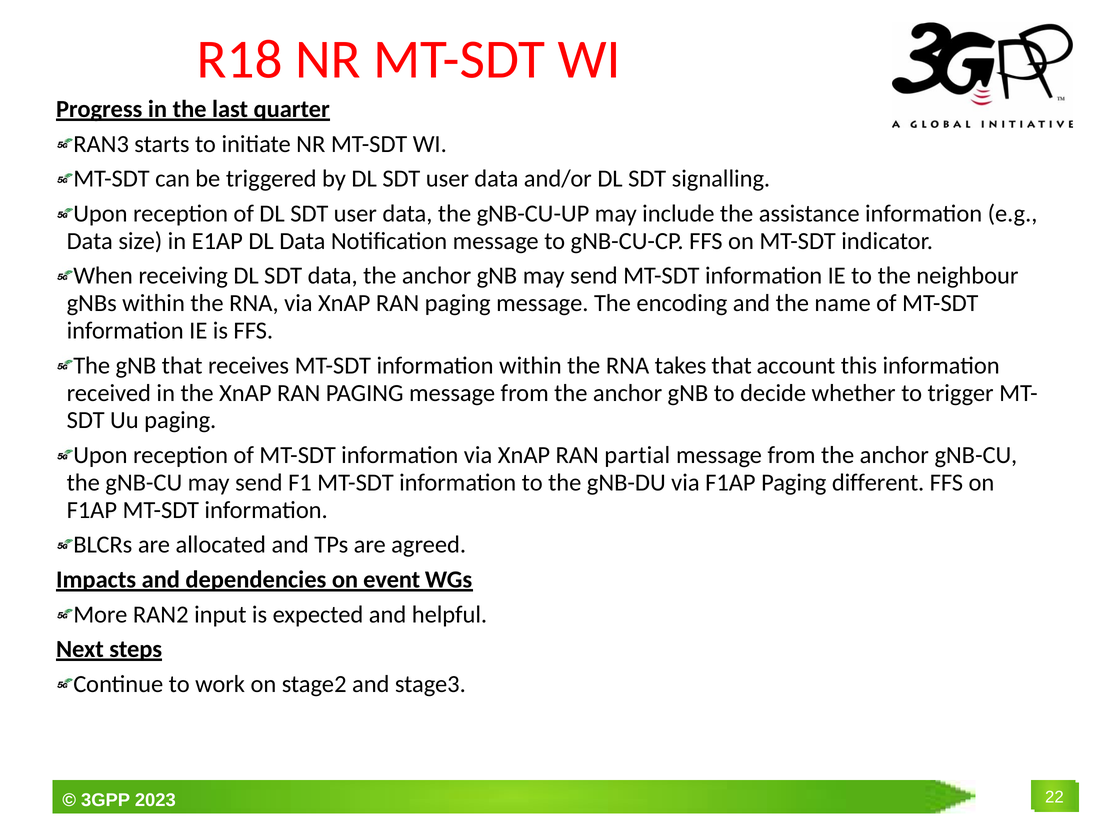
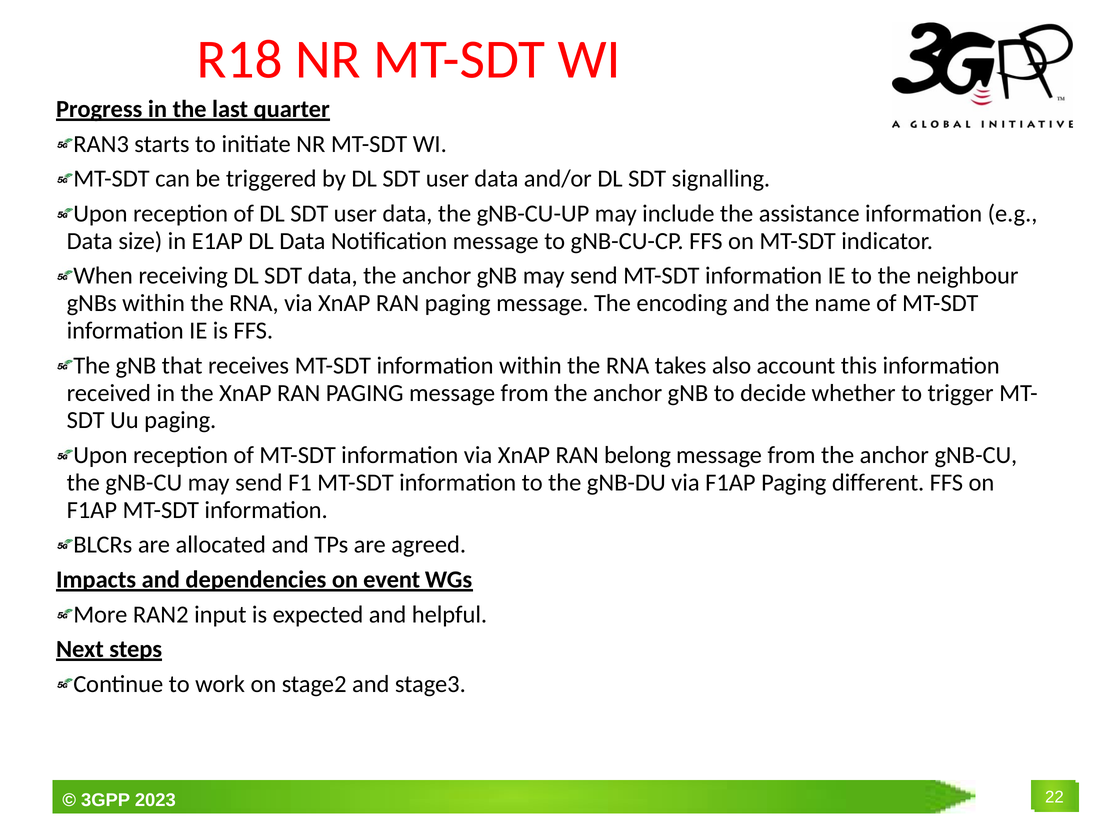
takes that: that -> also (732, 365)
partial: partial -> belong (638, 455)
